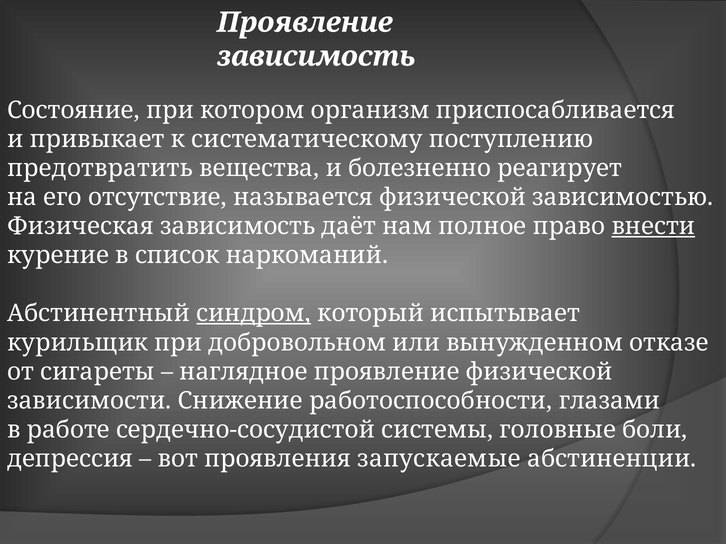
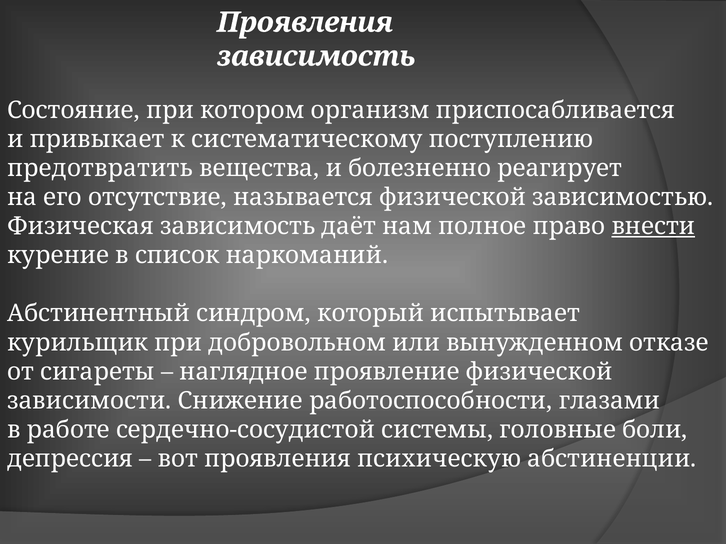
Проявление: Проявление -> Проявления (305, 22)
синдром underline: present -> none (254, 314)
запускаемые: запускаемые -> психическую (439, 459)
